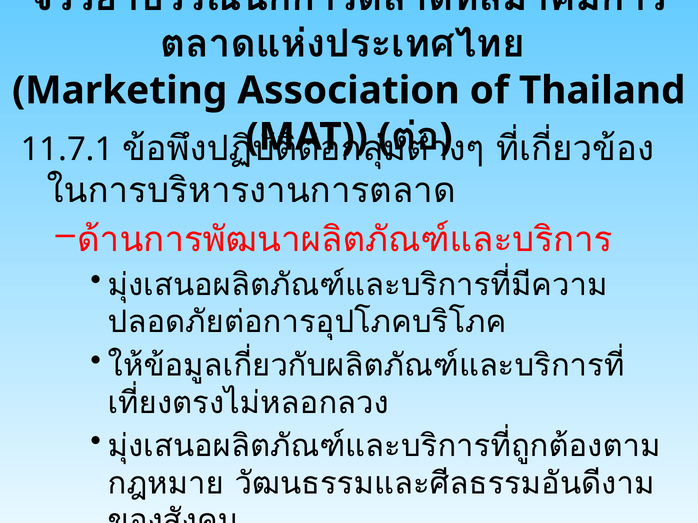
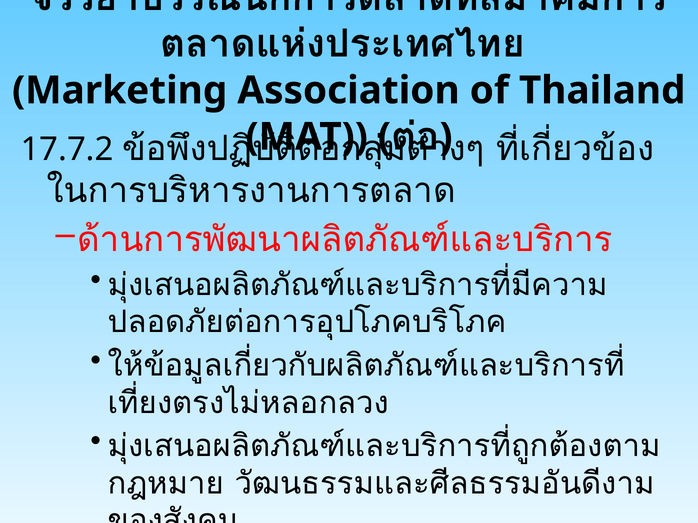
11.7.1: 11.7.1 -> 17.7.2 (67, 150)
